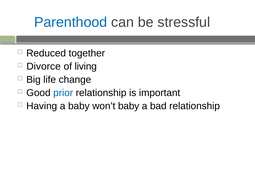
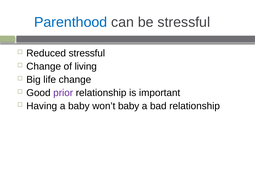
Reduced together: together -> stressful (87, 53)
Divorce: Divorce -> Change (44, 67)
prior colour: blue -> purple (63, 93)
